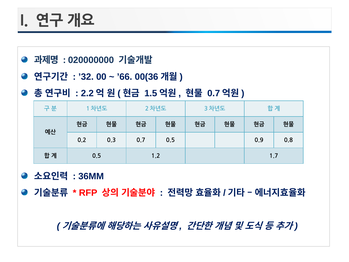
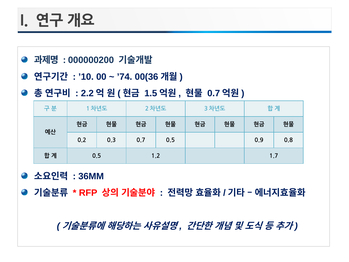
020000000: 020000000 -> 000000200 (91, 60)
’32: ’32 -> ’10 (86, 77)
’66: ’66 -> ’74 (125, 77)
